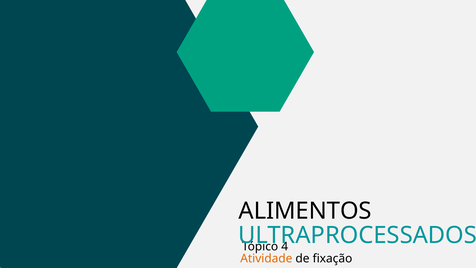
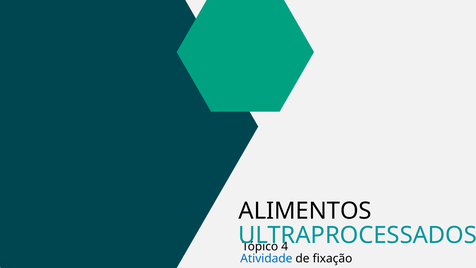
Atividade colour: orange -> blue (266, 258)
